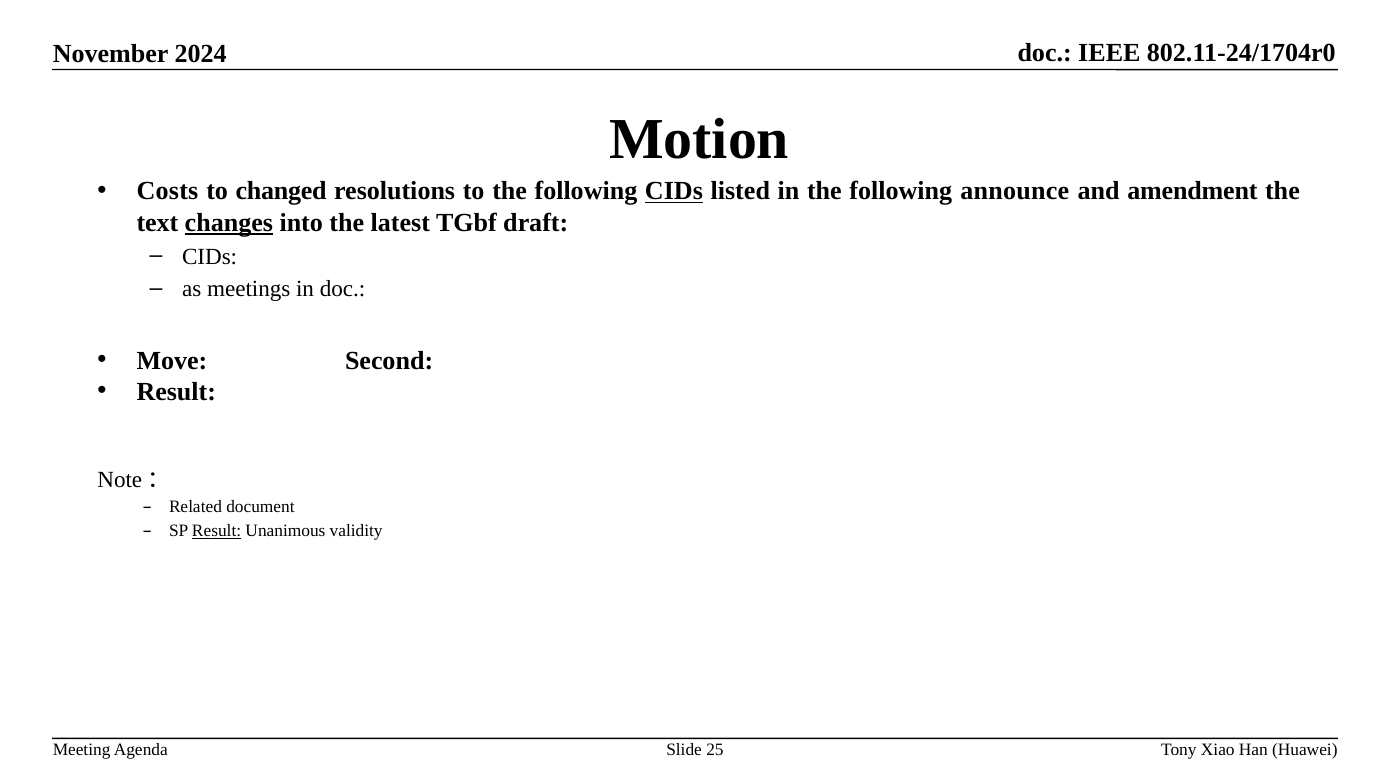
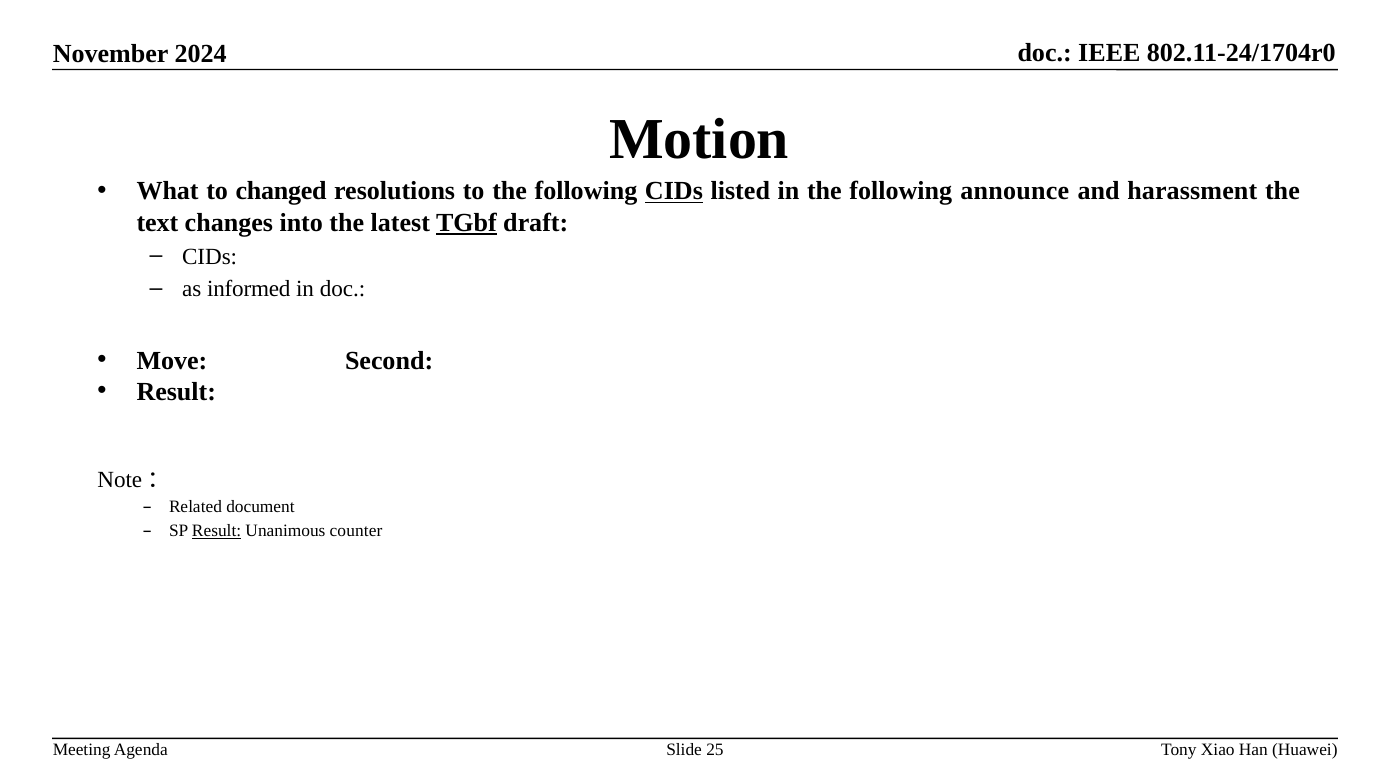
Costs: Costs -> What (168, 191)
amendment: amendment -> harassment (1192, 191)
changes underline: present -> none (229, 223)
TGbf underline: none -> present (466, 223)
meetings: meetings -> informed (249, 289)
validity: validity -> counter (356, 531)
